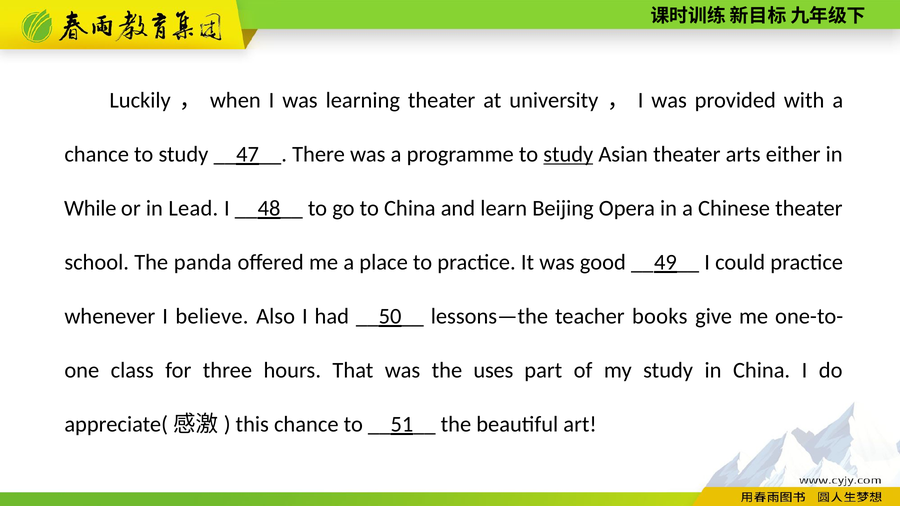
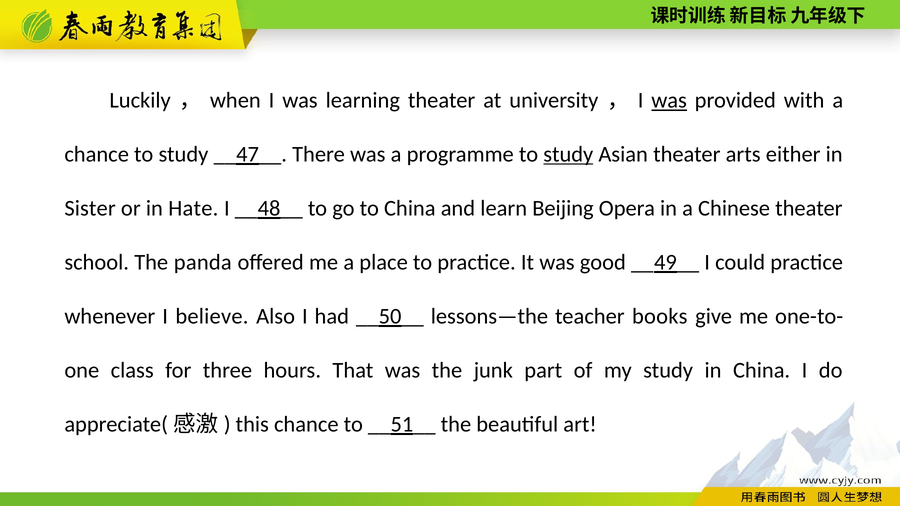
was underline: none -> present (669, 100)
While: While -> Sister (90, 208)
Lead: Lead -> Hate (193, 208)
uses: uses -> junk (493, 370)
